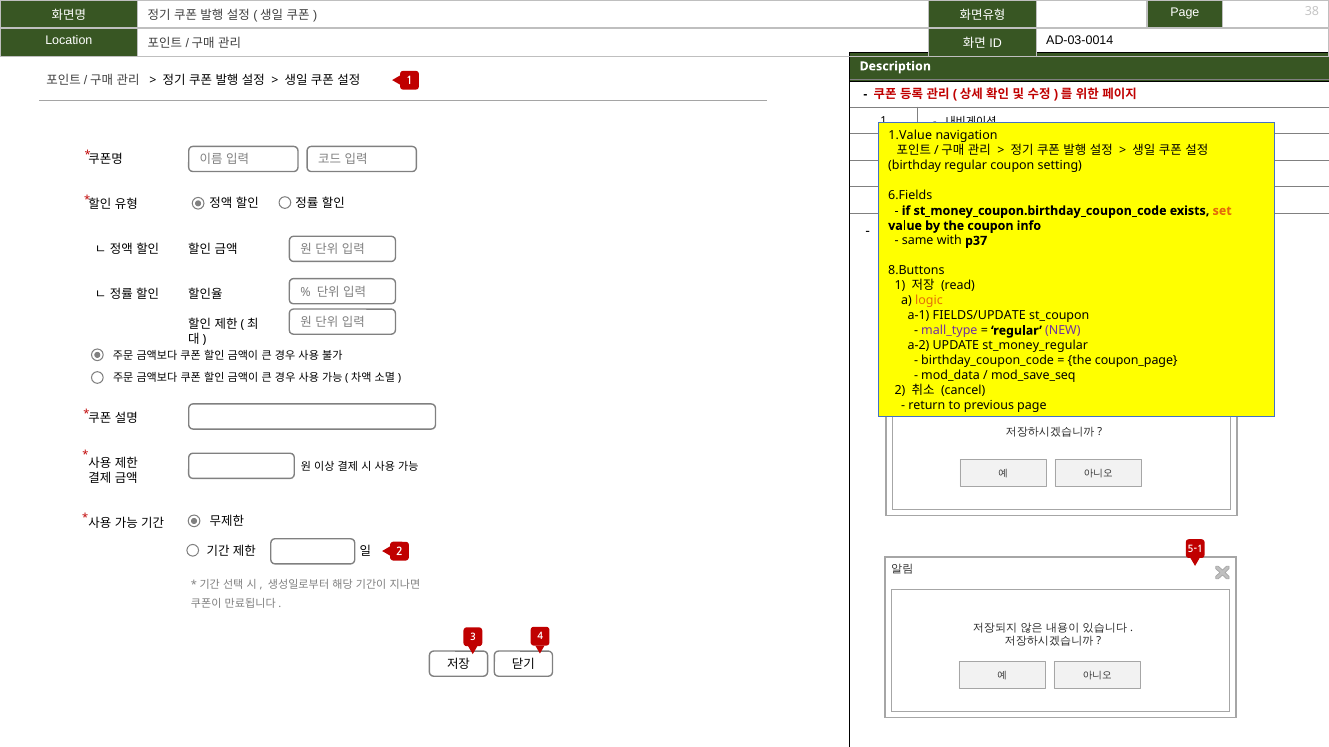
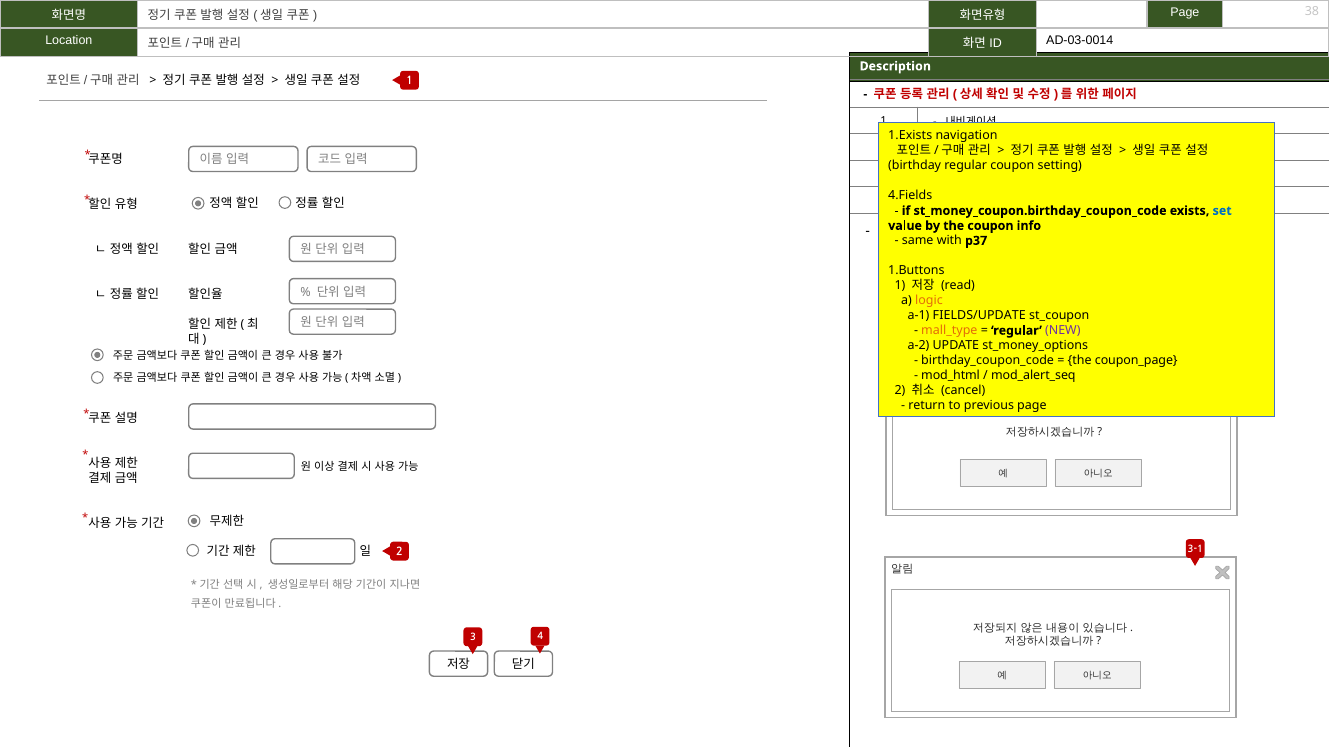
1.Value: 1.Value -> 1.Exists (910, 136)
6.Fields: 6.Fields -> 4.Fields (910, 196)
set colour: orange -> blue (1222, 211)
8.Buttons: 8.Buttons -> 1.Buttons (916, 271)
mall_type colour: purple -> orange (949, 331)
st_money_regular: st_money_regular -> st_money_options (1035, 346)
mod_data: mod_data -> mod_html (951, 376)
mod_save_seq: mod_save_seq -> mod_alert_seq (1033, 376)
5-1: 5-1 -> 3-1 (1195, 550)
